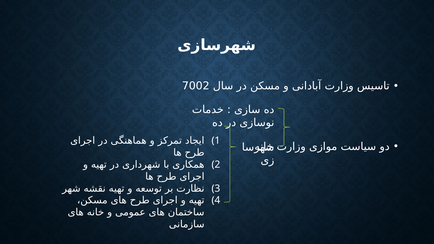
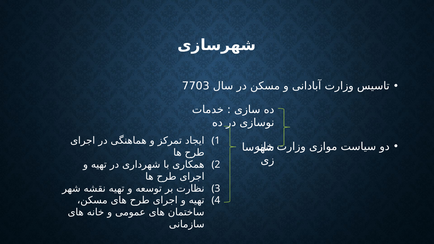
7002: 7002 -> 7703 (196, 86)
